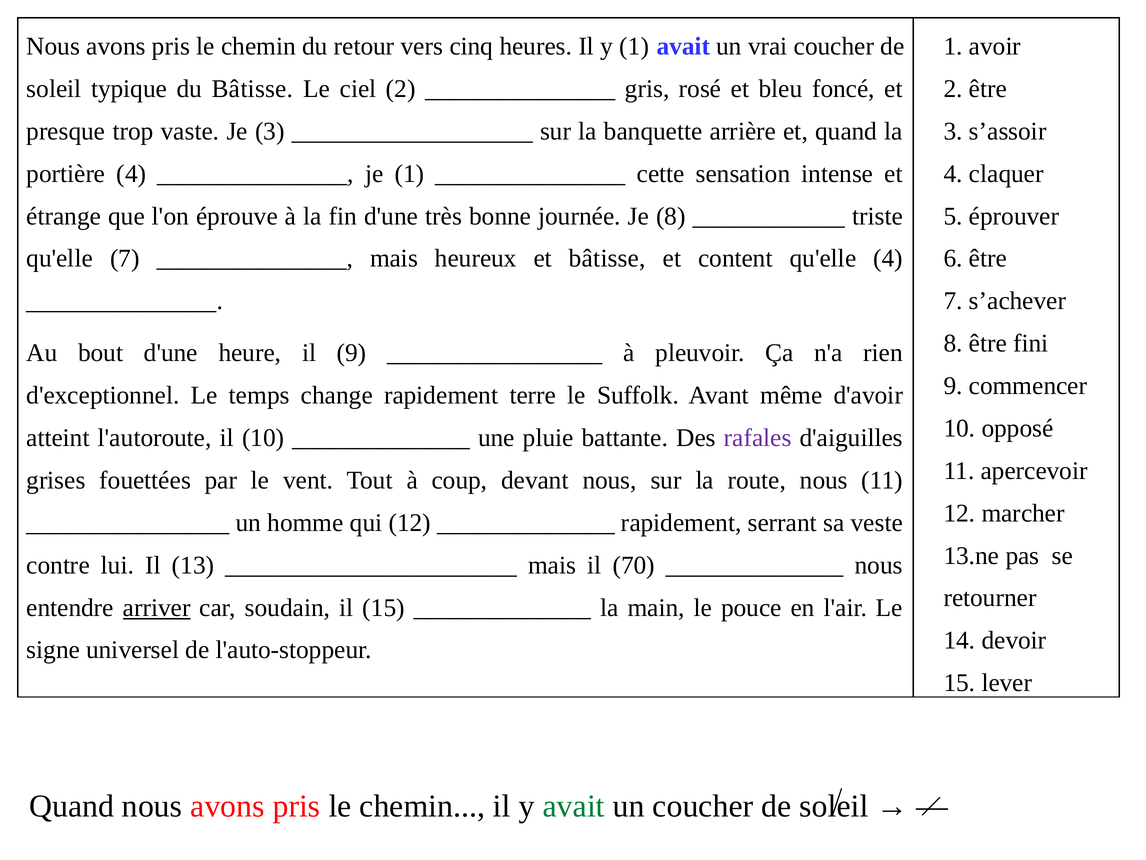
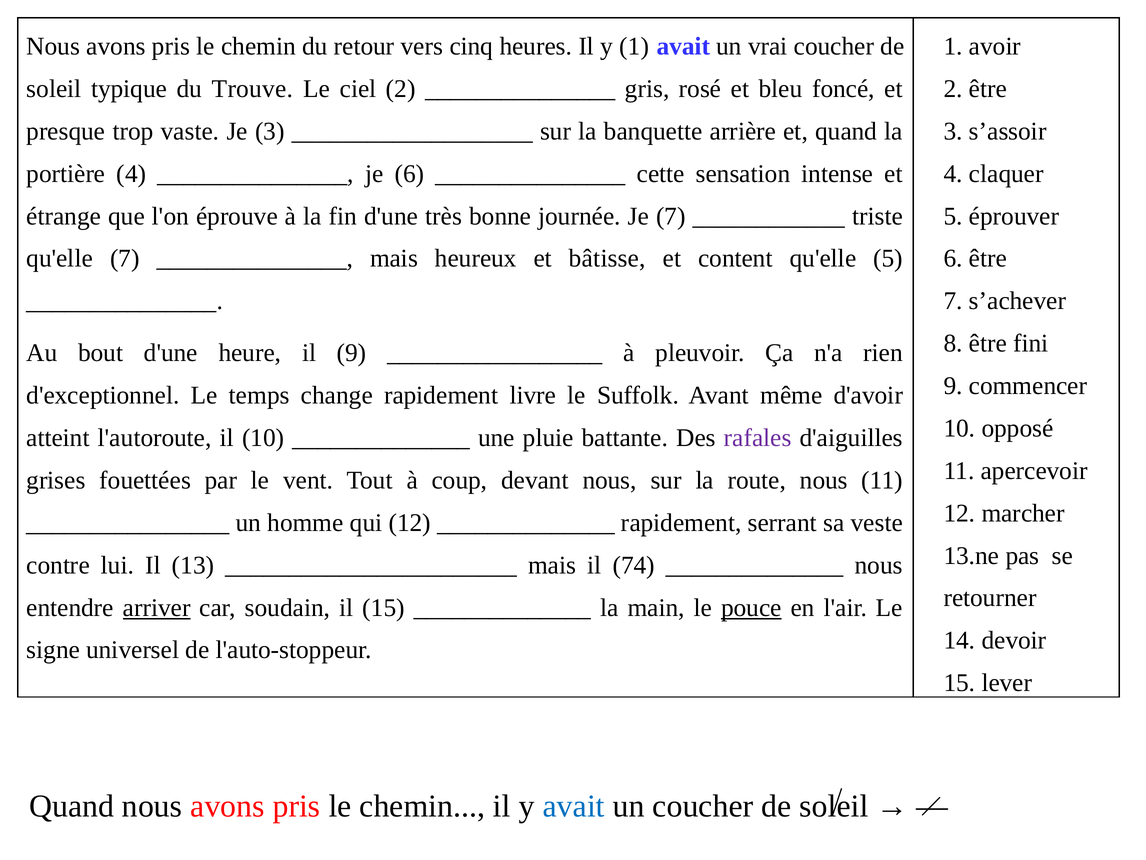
du Bâtisse: Bâtisse -> Trouve (253, 89)
je 1: 1 -> 6 (409, 174)
Je 8: 8 -> 7 (671, 216)
qu'elle 4: 4 -> 5 (888, 258)
terre: terre -> livre (533, 395)
70: 70 -> 74 (634, 565)
pouce underline: none -> present (751, 607)
avait colour: green -> blue (574, 806)
